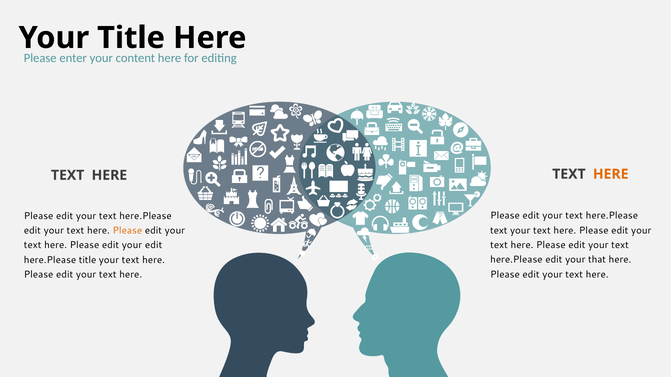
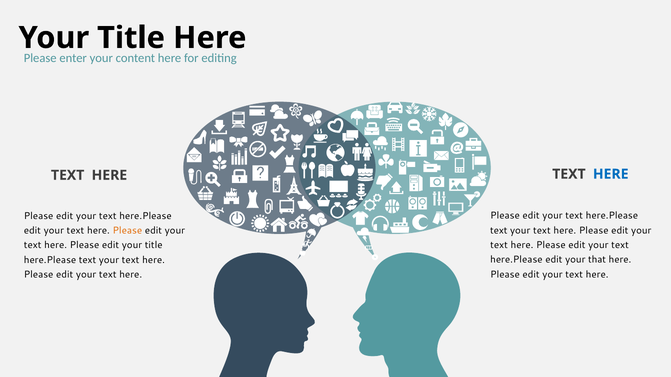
HERE colour: orange -> blue (611, 174)
edit your edit: edit -> title (154, 245)
title: title -> text (88, 260)
